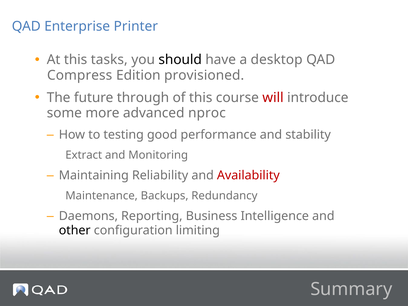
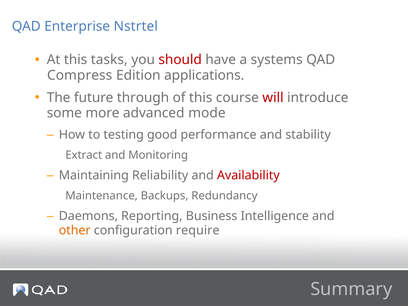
Printer: Printer -> Nstrtel (136, 26)
should colour: black -> red (180, 60)
desktop: desktop -> systems (277, 60)
provisioned: provisioned -> applications (204, 75)
nproc: nproc -> mode (207, 113)
other colour: black -> orange (75, 230)
limiting: limiting -> require (198, 230)
